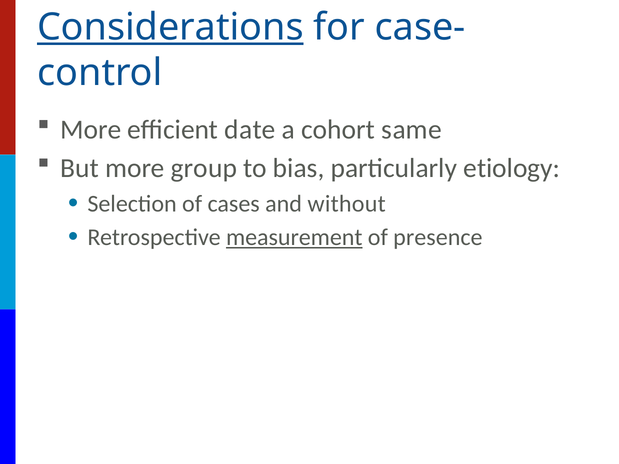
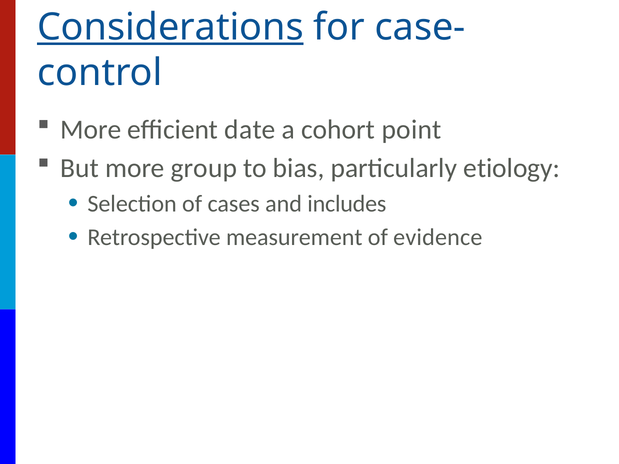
same: same -> point (412, 130)
without: without -> includes (347, 204)
measurement underline: present -> none (294, 238)
presence: presence -> evidence (438, 238)
